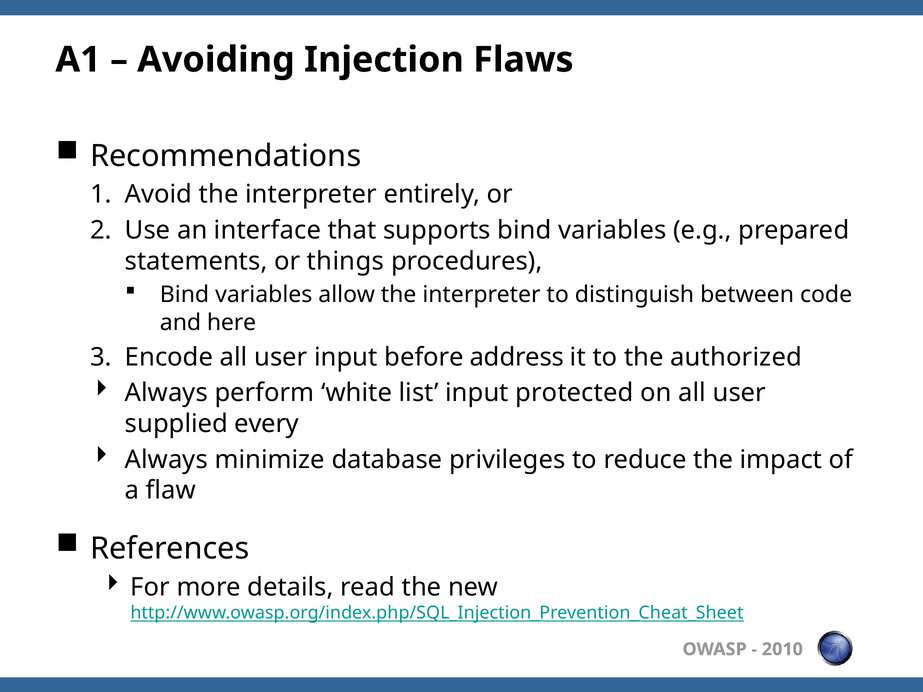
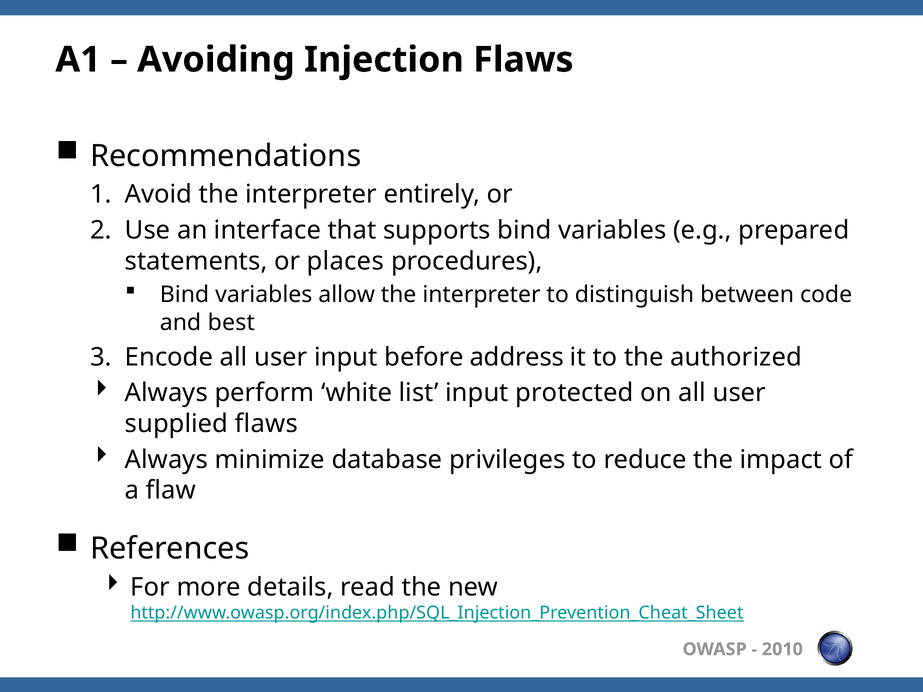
things: things -> places (345, 261)
here: here -> best (231, 323)
supplied every: every -> flaws (266, 424)
